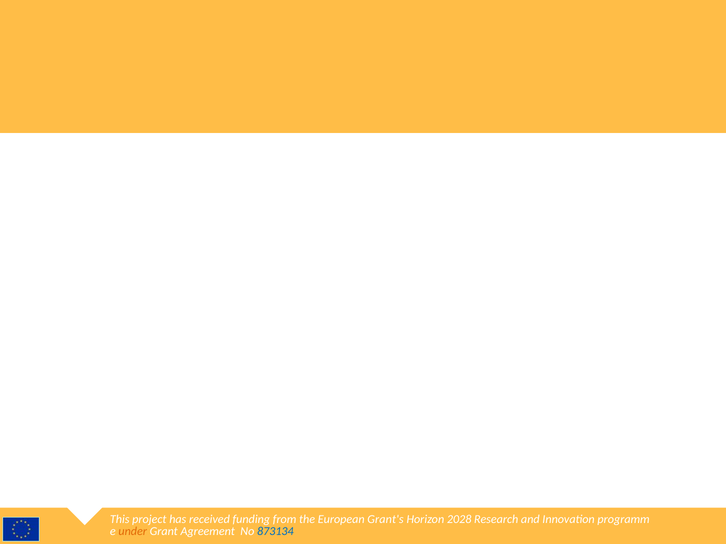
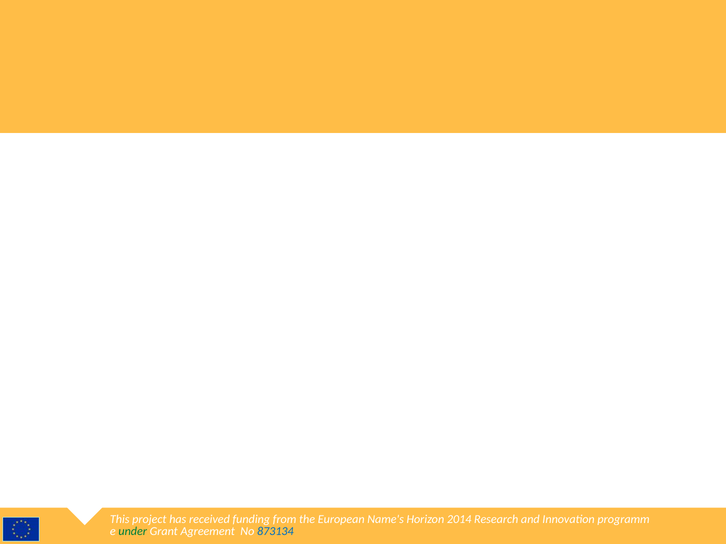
Grant's: Grant's -> Name's (386, 520)
2028: 2028 -> 2014 (459, 520)
under colour: orange -> green (133, 532)
